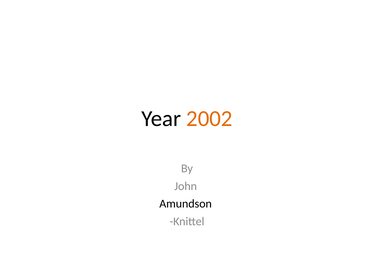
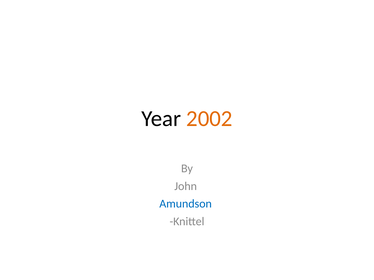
Amundson colour: black -> blue (186, 204)
